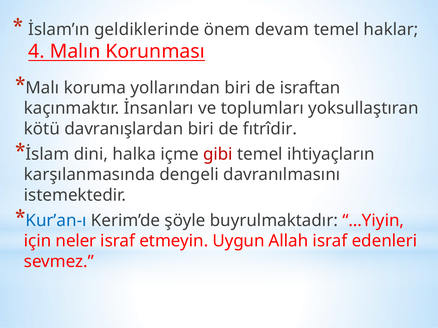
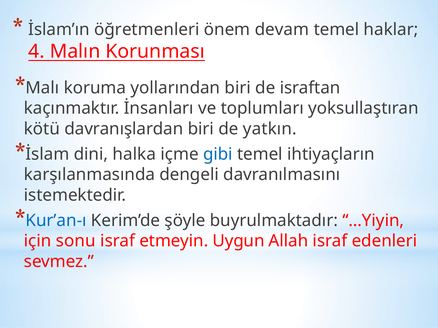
geldiklerinde: geldiklerinde -> öğretmenleri (147, 30)
fıtrîdir: fıtrîdir -> yatkın (270, 129)
gibi colour: red -> blue (218, 155)
neler: neler -> sonu (76, 241)
